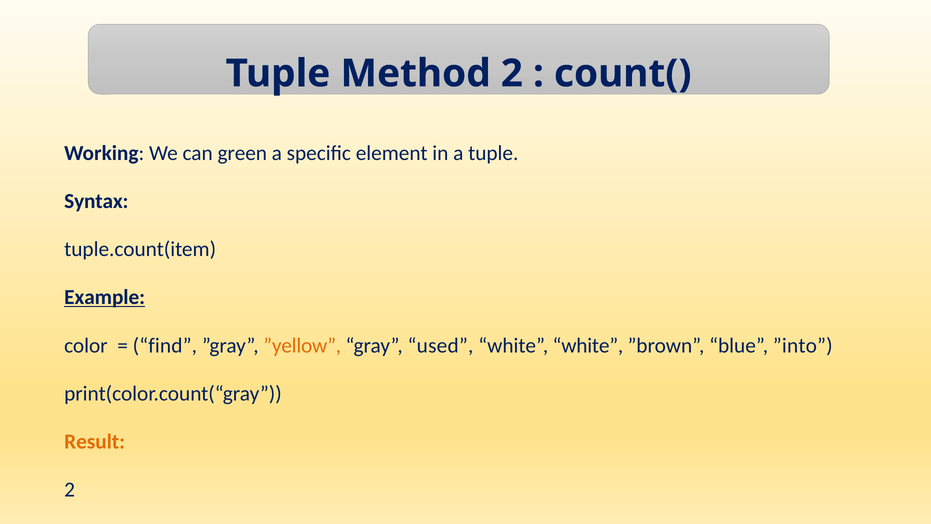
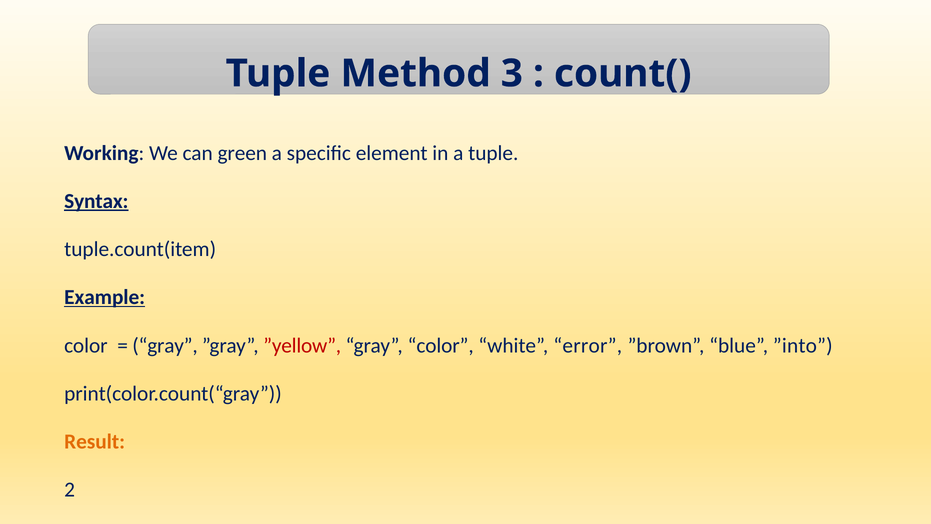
Method 2: 2 -> 3 (512, 73)
Syntax underline: none -> present (96, 201)
find: find -> gray (165, 345)
”yellow colour: orange -> red (302, 345)
gray used: used -> color (441, 345)
white white: white -> error (588, 345)
